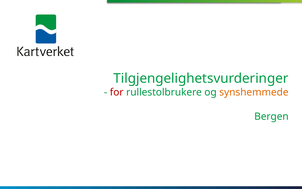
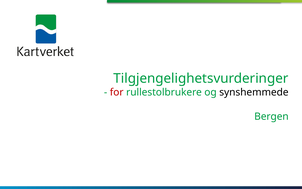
synshemmede colour: orange -> black (254, 92)
